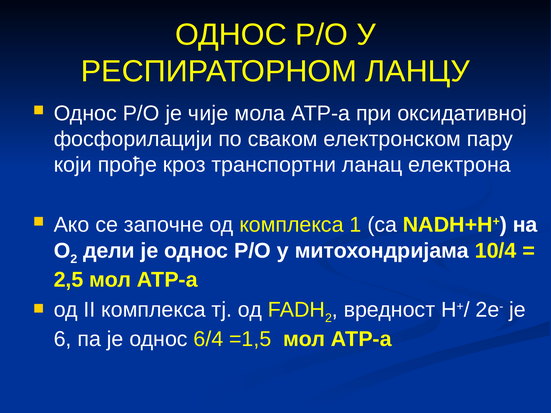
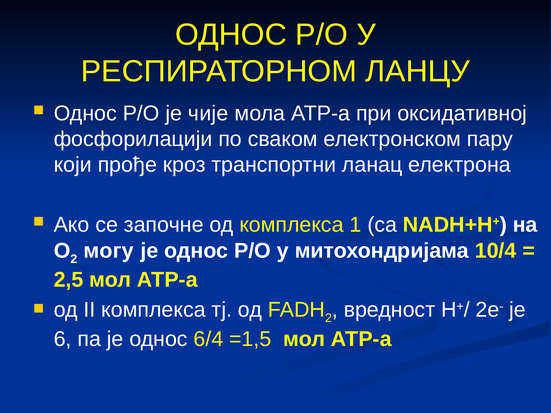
дели: дели -> могу (109, 251)
